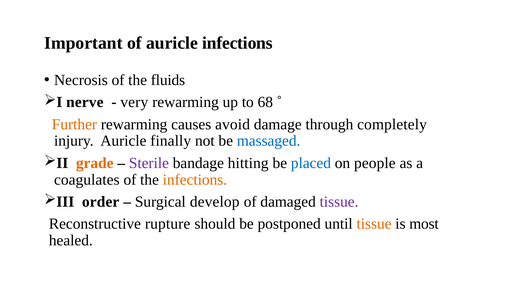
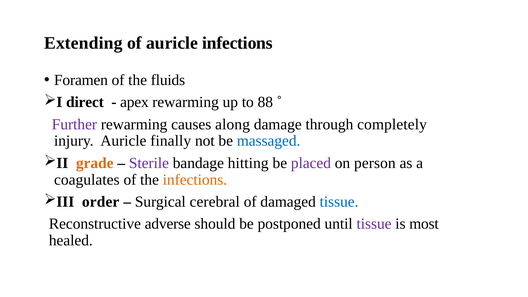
Important: Important -> Extending (83, 43)
Necrosis: Necrosis -> Foramen (81, 80)
nerve: nerve -> direct (85, 102)
very: very -> apex (134, 102)
68: 68 -> 88 (265, 102)
Further colour: orange -> purple (74, 124)
avoid: avoid -> along (233, 124)
placed colour: blue -> purple (311, 163)
people: people -> person (375, 163)
develop: develop -> cerebral (215, 202)
tissue colour: purple -> blue (339, 202)
rupture: rupture -> adverse (168, 224)
tissue colour: orange -> purple (374, 224)
